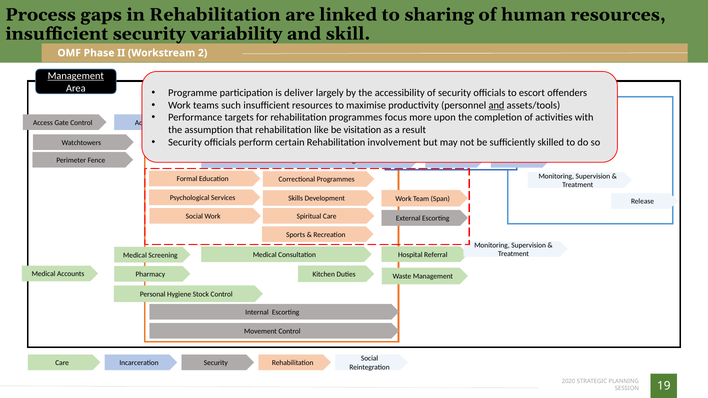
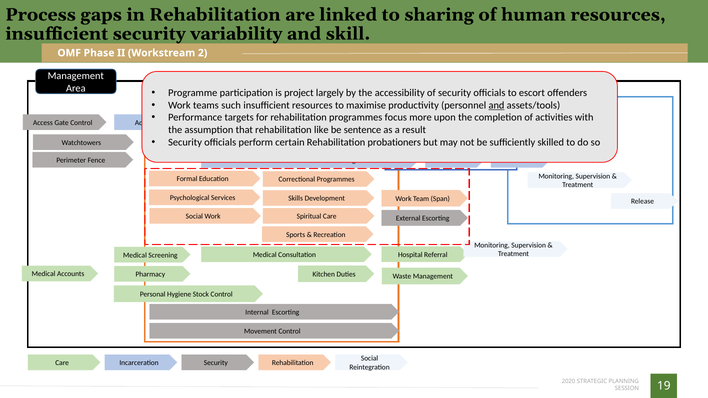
Management underline: present -> none (76, 76)
deliver: deliver -> project (299, 93)
be visitation: visitation -> sentence (363, 130)
involvement: involvement -> probationers (394, 142)
